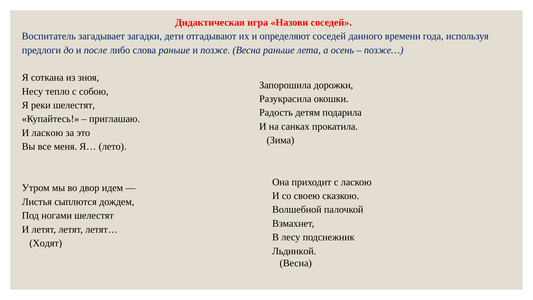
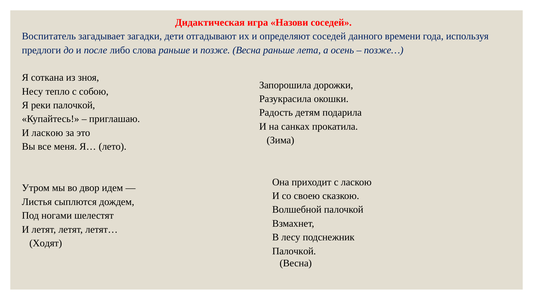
реки шелестят: шелестят -> палочкой (74, 105)
Льдинкой: Льдинкой -> Палочкой (294, 251)
